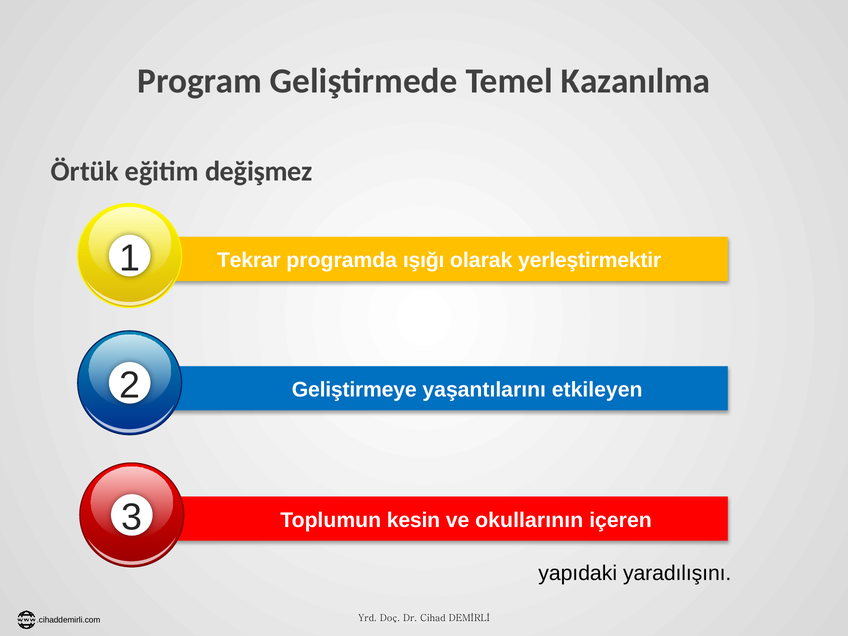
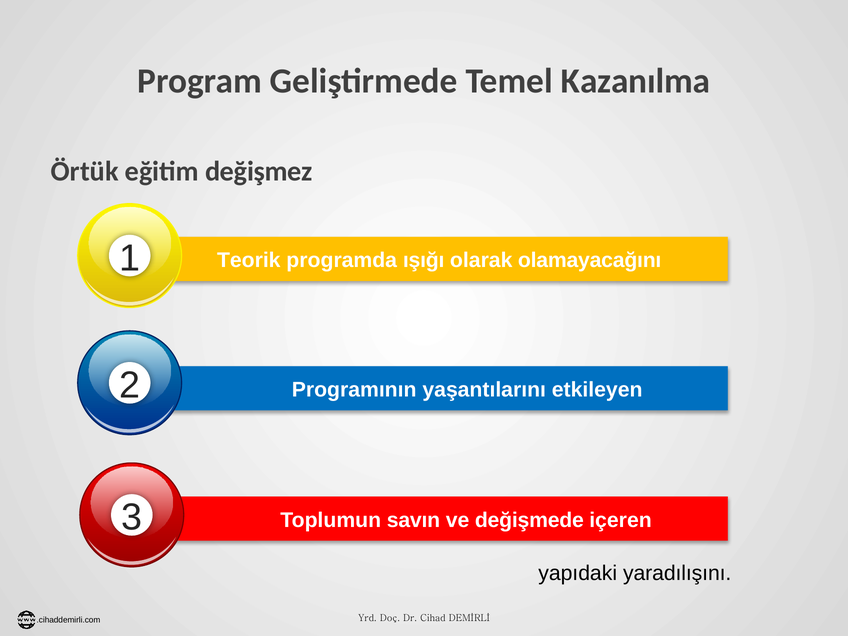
Tekrar: Tekrar -> Teorik (249, 260)
yerleştirmektir: yerleştirmektir -> olamayacağını (590, 260)
Geliştirmeye: Geliştirmeye -> Programının (354, 390)
kesin: kesin -> savın (413, 520)
okullarının: okullarının -> değişmede (529, 520)
